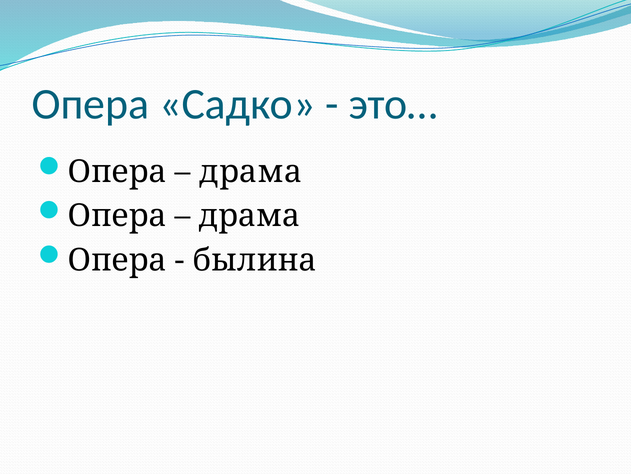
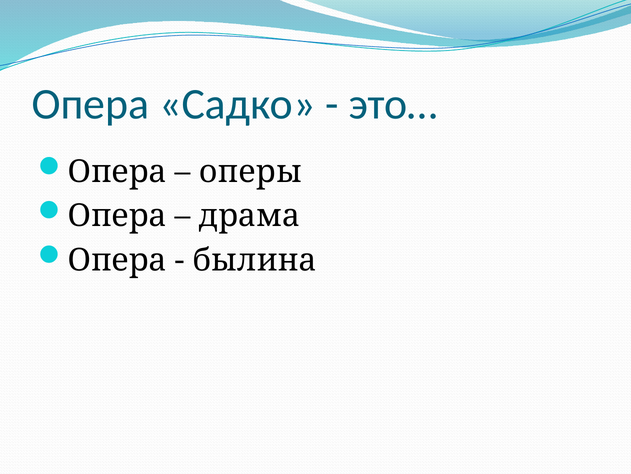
драма: драма -> оперы (251, 171)
